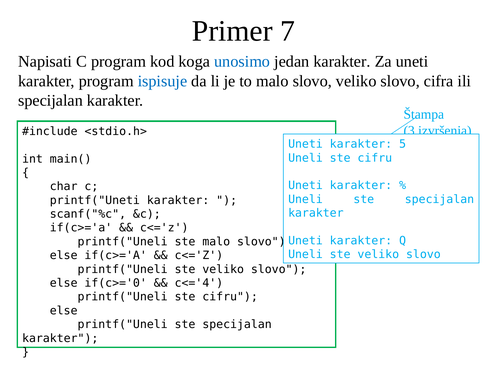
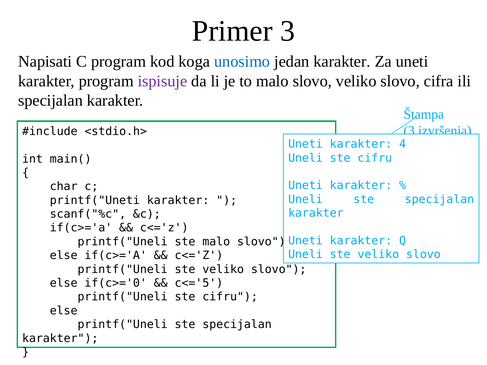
Primer 7: 7 -> 3 (288, 31)
ispisuje colour: blue -> purple (162, 81)
5: 5 -> 4 (403, 144)
c<='4: c<='4 -> c<='5 (199, 283)
